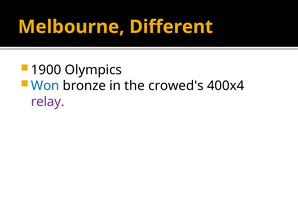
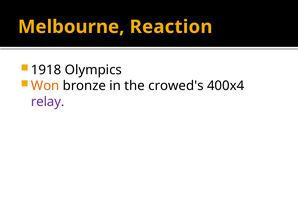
Different: Different -> Reaction (171, 27)
1900: 1900 -> 1918 (46, 70)
Won colour: blue -> orange (45, 86)
